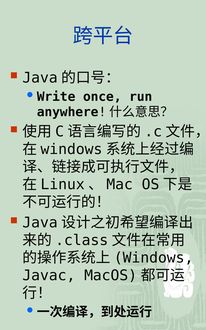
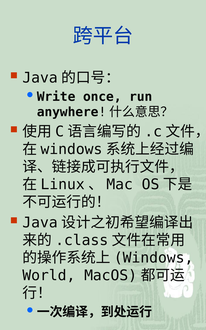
Javac: Javac -> World (49, 275)
